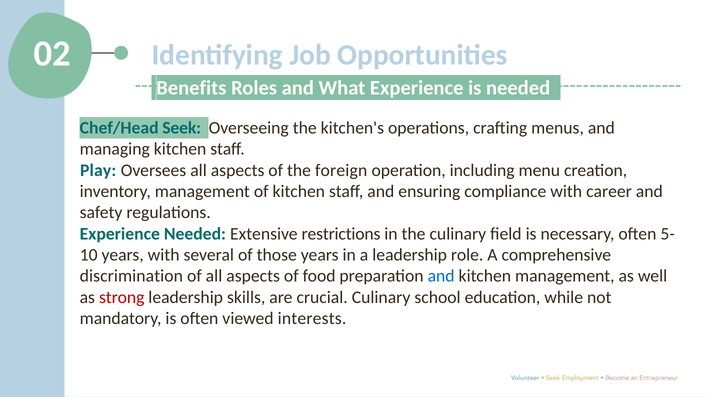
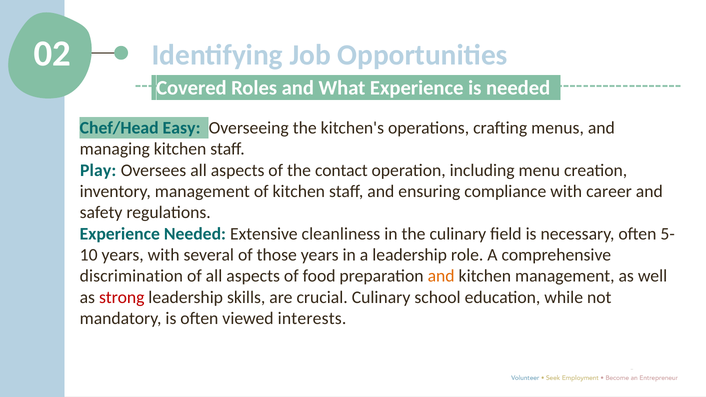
Benefits: Benefits -> Covered (191, 88)
Seek: Seek -> Easy (182, 128)
foreign: foreign -> contact (341, 170)
restrictions: restrictions -> cleanliness (341, 234)
and colour: blue -> orange (441, 276)
